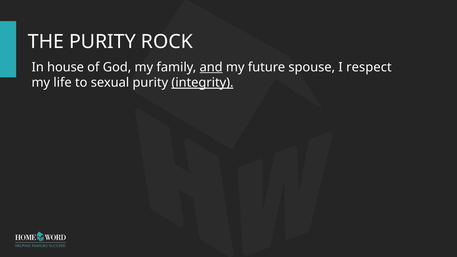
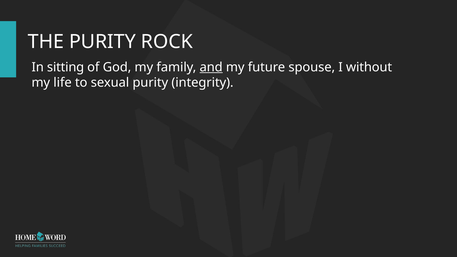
house: house -> sitting (66, 67)
respect: respect -> without (369, 67)
integrity underline: present -> none (202, 83)
